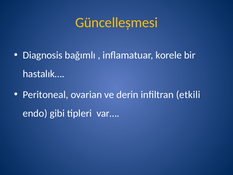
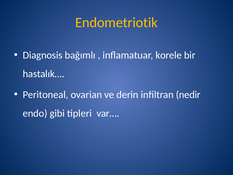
Güncelleșmesi: Güncelleșmesi -> Endometriotik (116, 23)
etkili: etkili -> nedir (188, 94)
